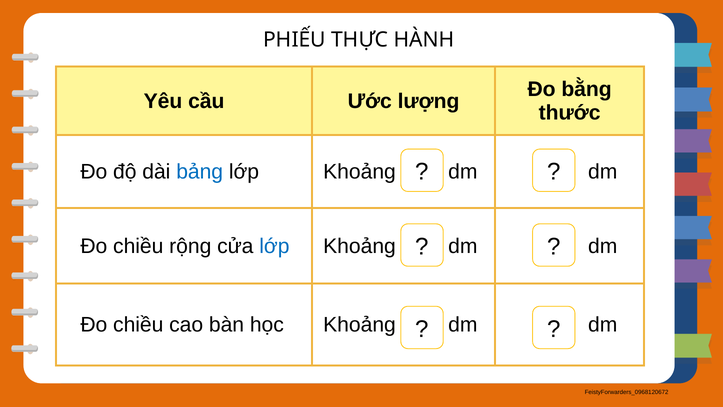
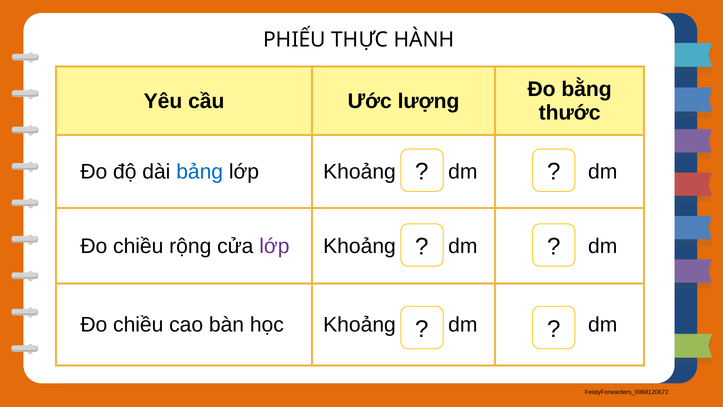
lớp colour: blue -> purple (274, 246)
